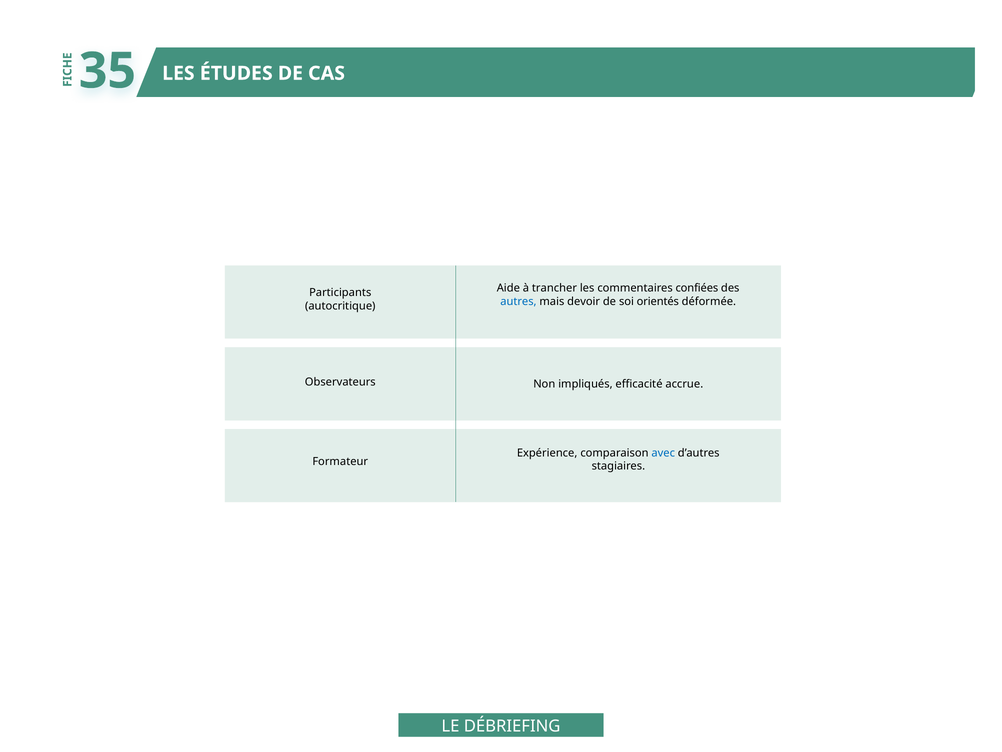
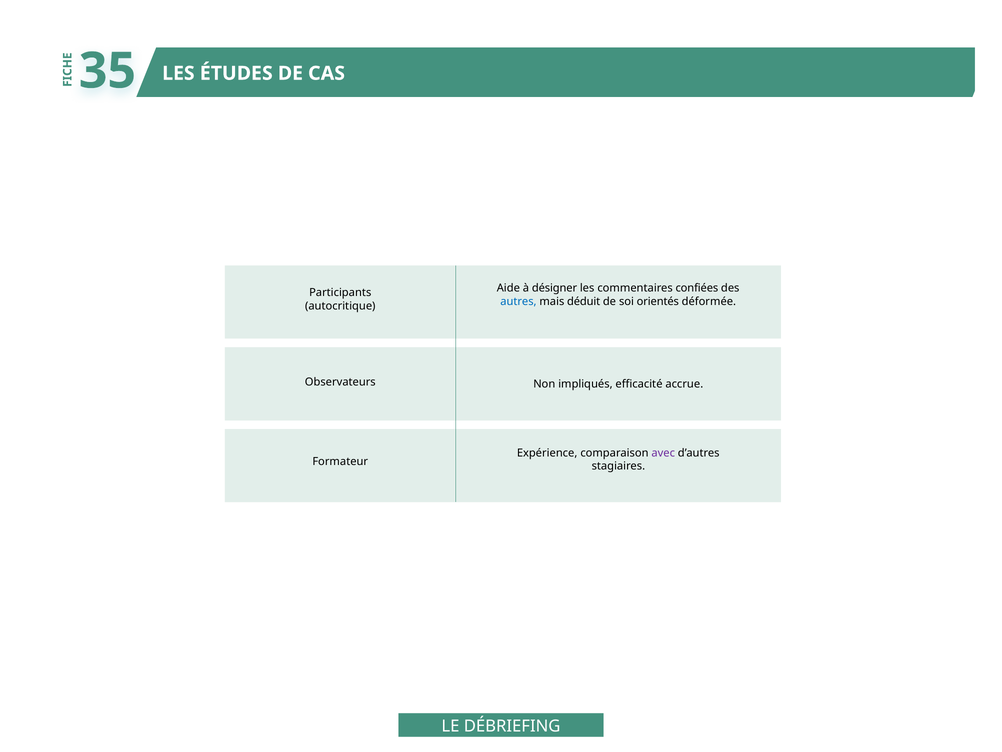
trancher: trancher -> désigner (555, 288)
devoir: devoir -> déduit (584, 301)
avec colour: blue -> purple (663, 453)
